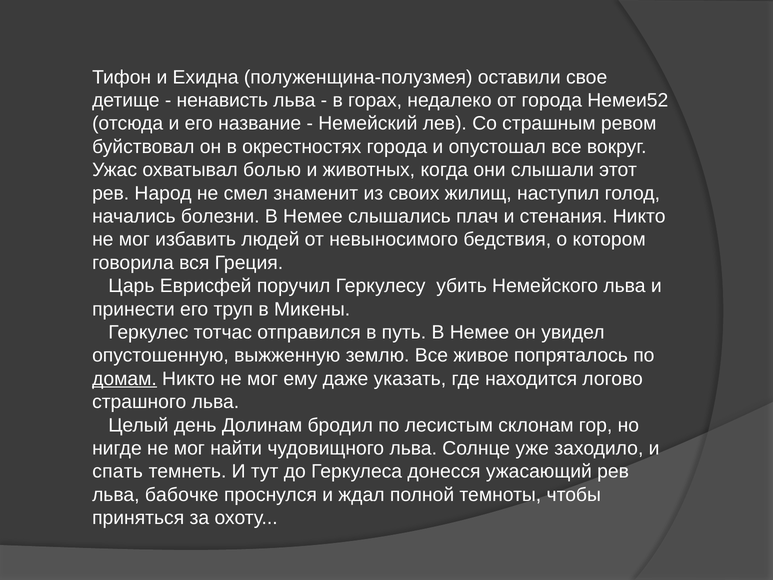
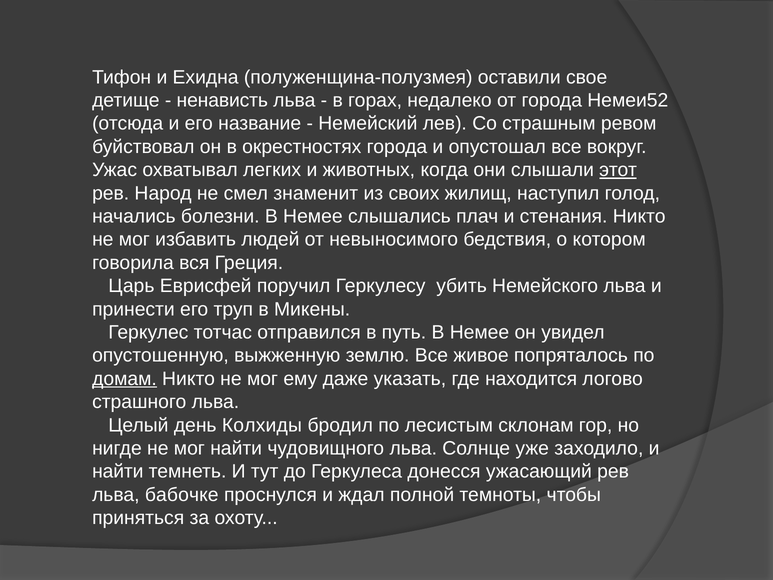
болью: болью -> легких (272, 170)
этот underline: none -> present (618, 170)
Долинам: Долинам -> Колхиды (262, 425)
спать: спать -> найти (118, 471)
